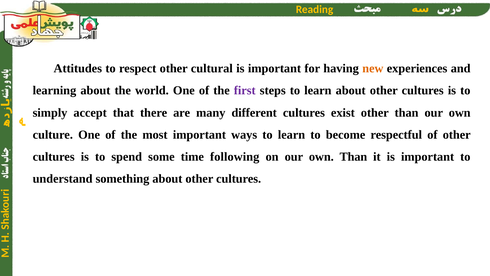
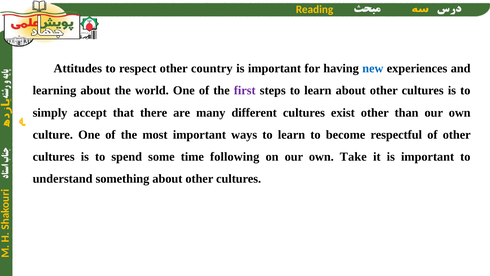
cultural: cultural -> country (212, 68)
new colour: orange -> blue (373, 68)
own Than: Than -> Take (353, 157)
